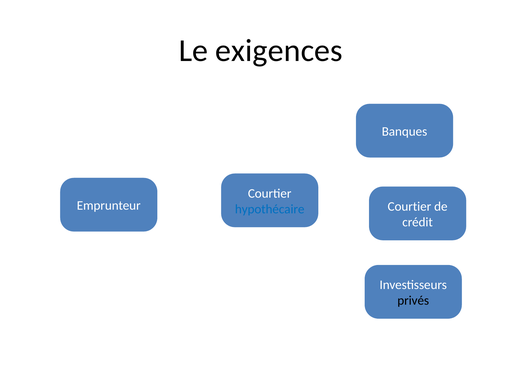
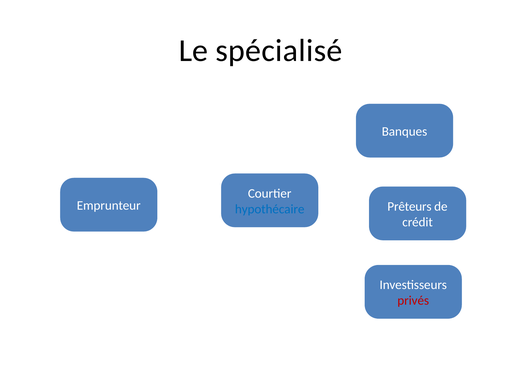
exigences: exigences -> spécialisé (279, 51)
Courtier: Courtier -> Prêteurs (410, 206)
privés colour: black -> red (413, 300)
